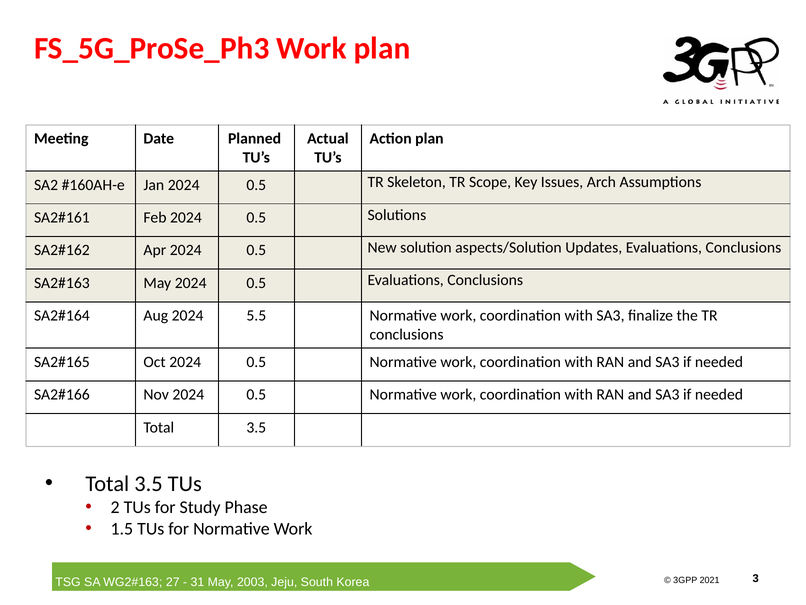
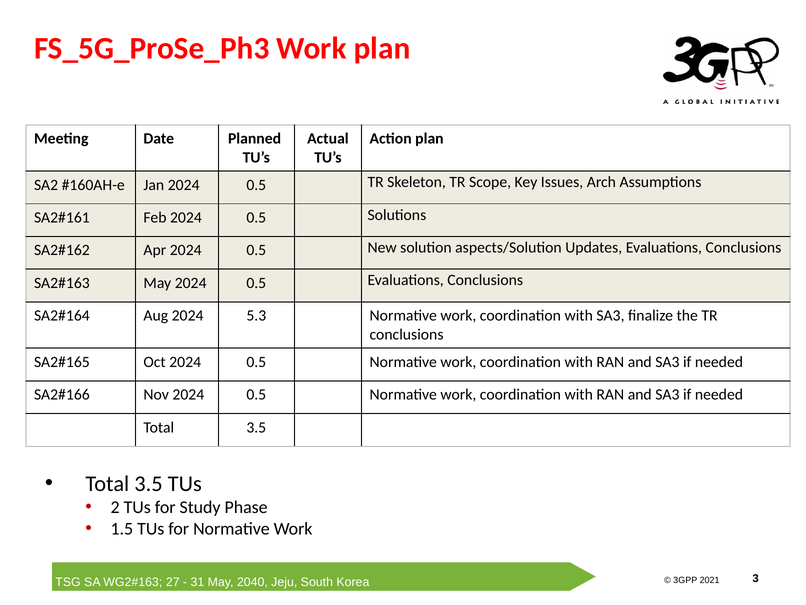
5.5: 5.5 -> 5.3 (256, 315)
2003: 2003 -> 2040 (252, 582)
